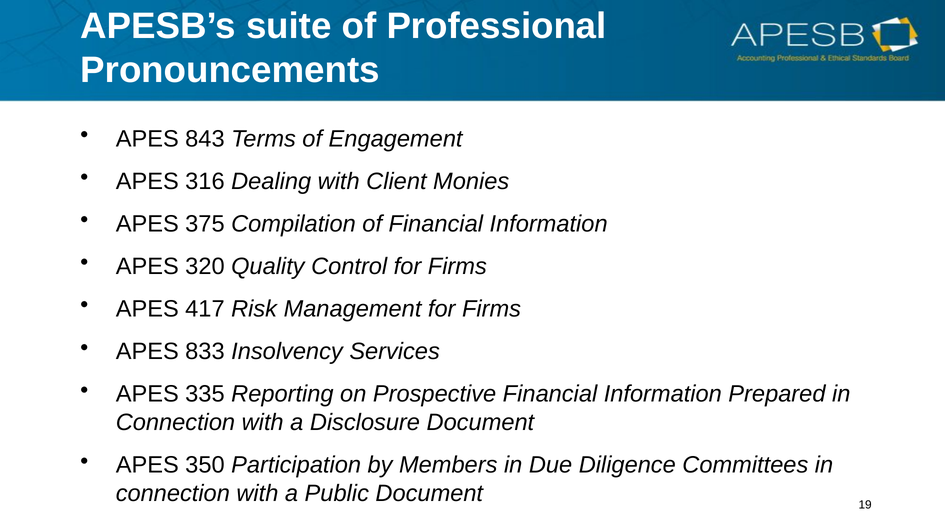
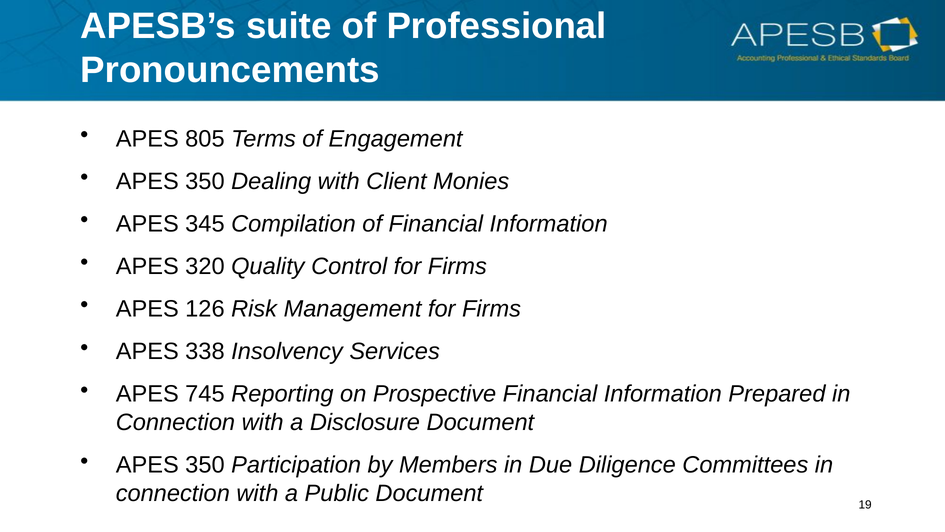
843: 843 -> 805 (205, 139)
316: 316 -> 350 (205, 181)
375: 375 -> 345 (205, 224)
417: 417 -> 126 (205, 309)
833: 833 -> 338 (205, 351)
335: 335 -> 745 (205, 394)
